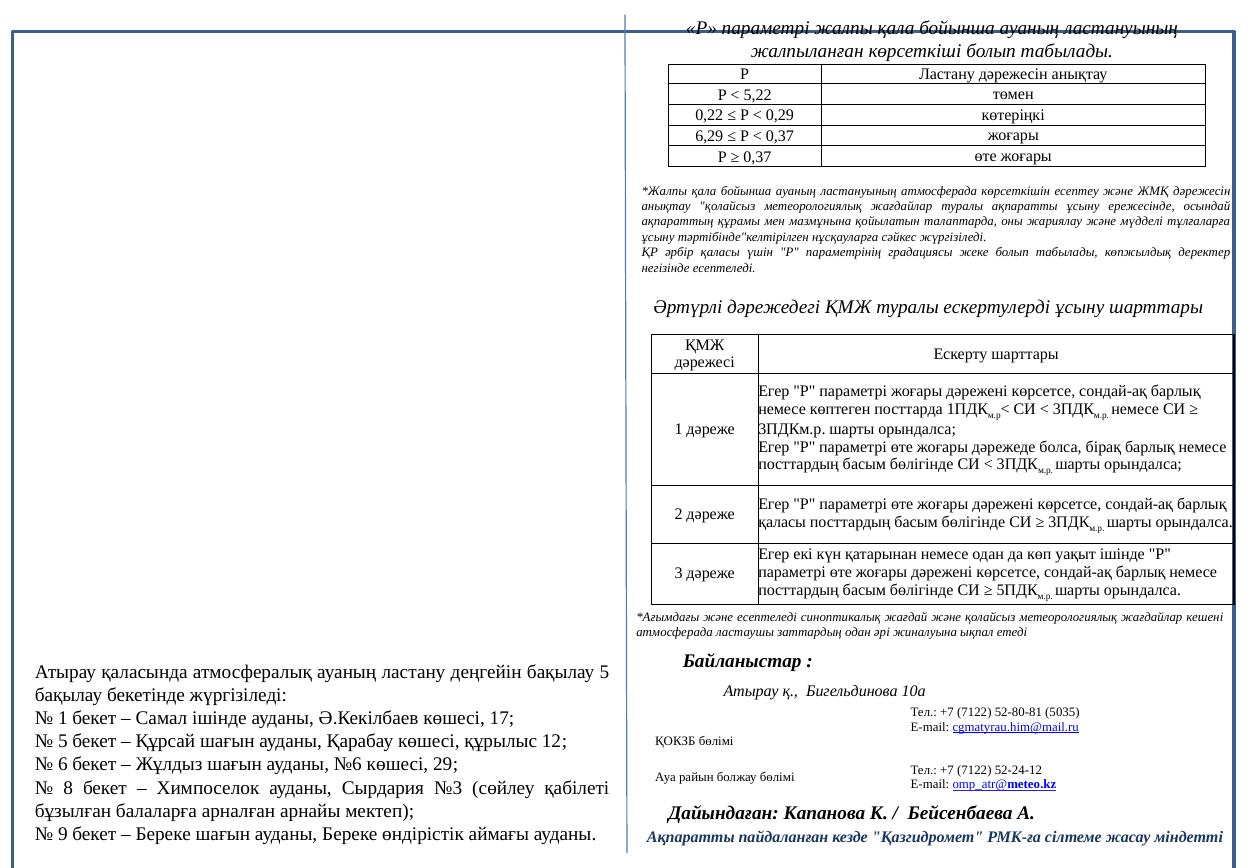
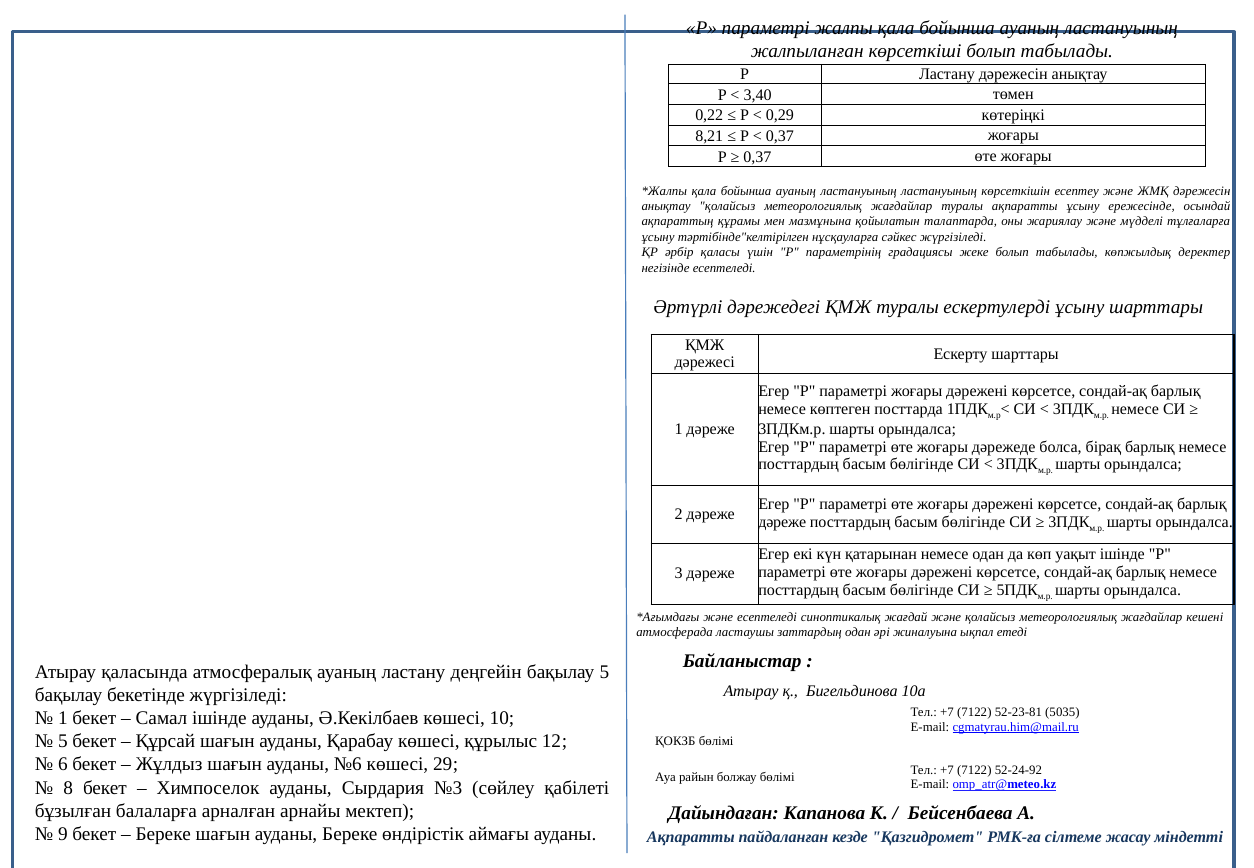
5,22: 5,22 -> 3,40 (758, 95)
6,29: 6,29 -> 8,21 (709, 136)
ластануының атмосферада: атмосферада -> ластануының (939, 191)
қаласы: қаласы -> дәреже (782, 522)
52-80-81: 52-80-81 -> 52-23-81 (1018, 713)
17: 17 -> 10 (502, 718)
52-24-12: 52-24-12 -> 52-24-92 (1018, 770)
